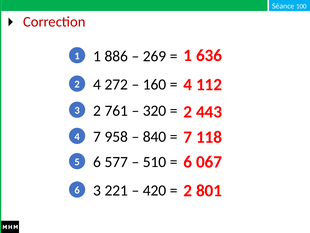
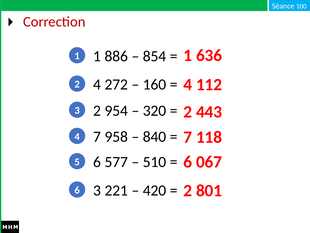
269: 269 -> 854 (155, 56)
761: 761 -> 954 (116, 110)
